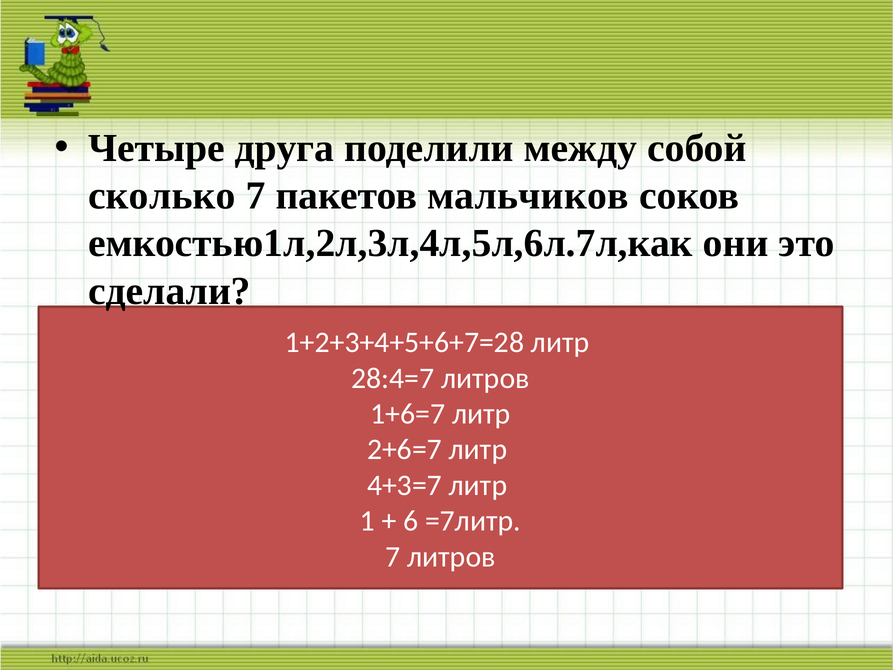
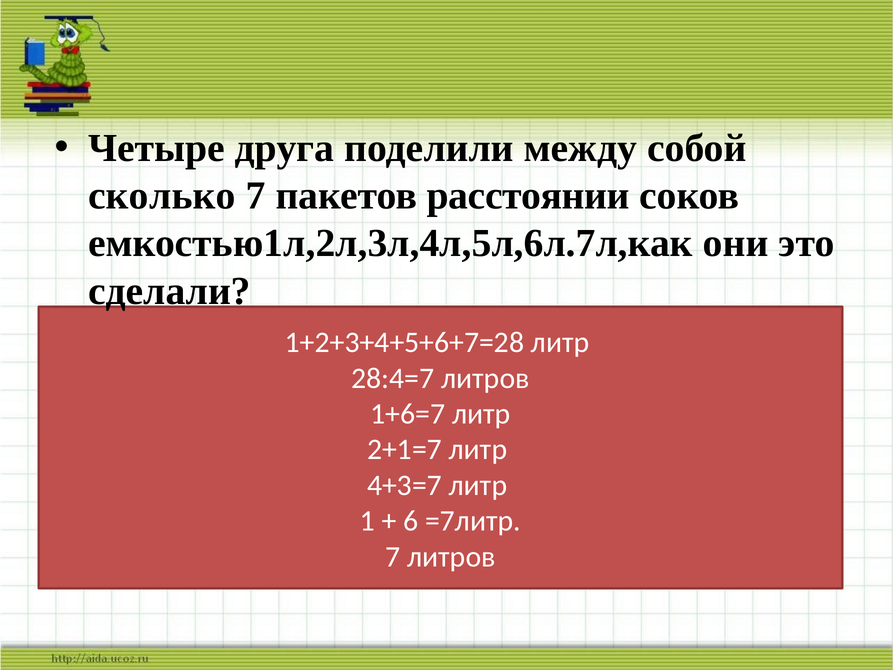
мальчиков: мальчиков -> расстоянии (528, 196)
2+6=7: 2+6=7 -> 2+1=7 (405, 449)
